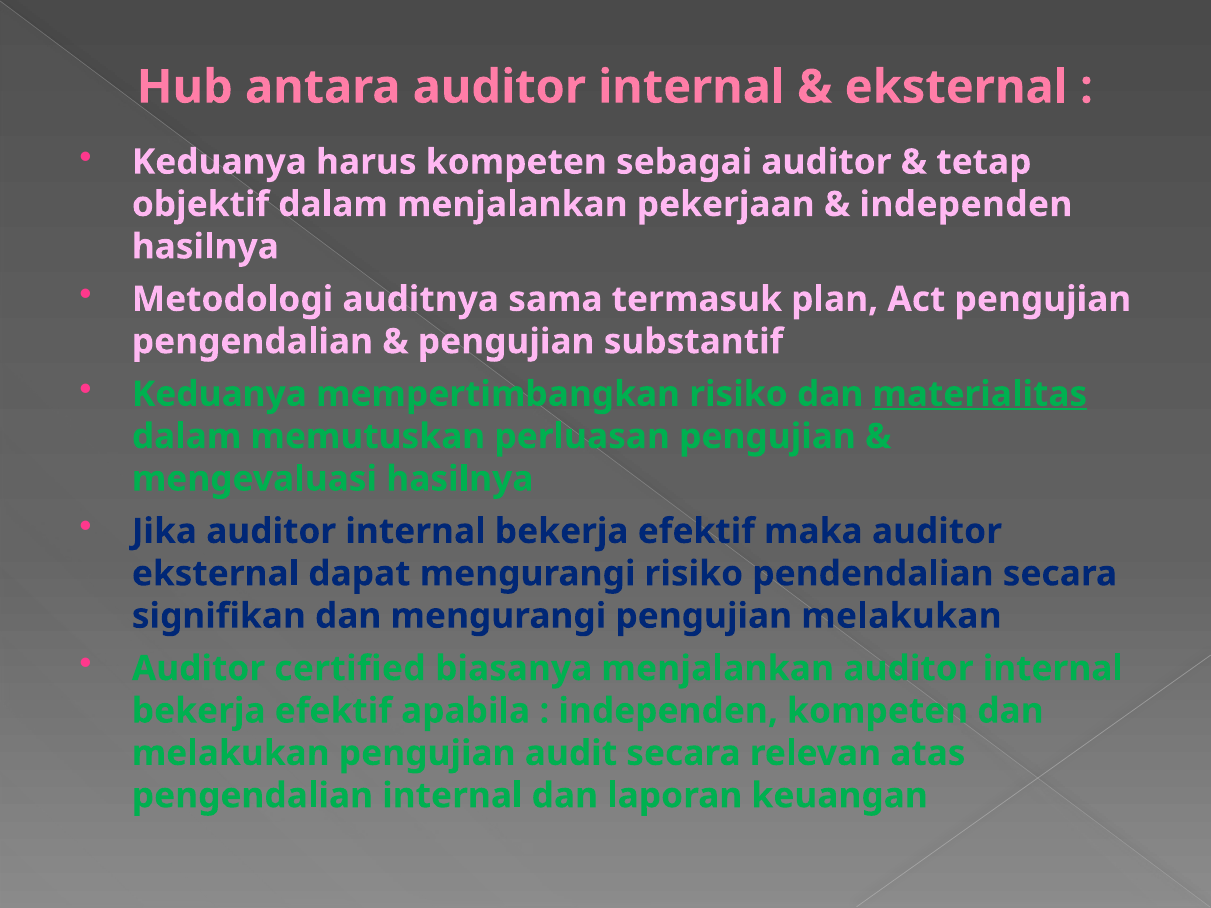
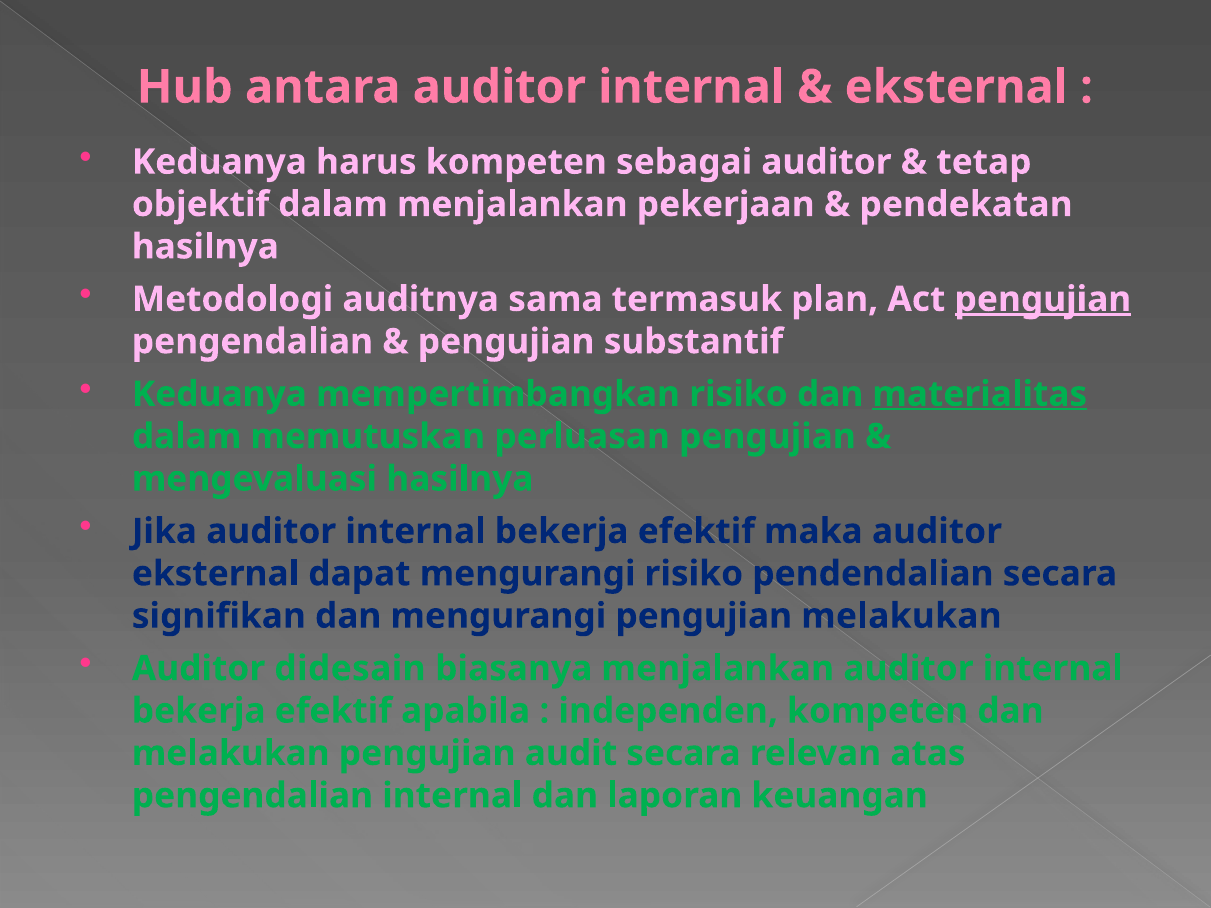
independen: independen -> pendekatan (966, 204)
pengujian underline: none -> present (1043, 299)
certified: certified -> didesain (350, 669)
